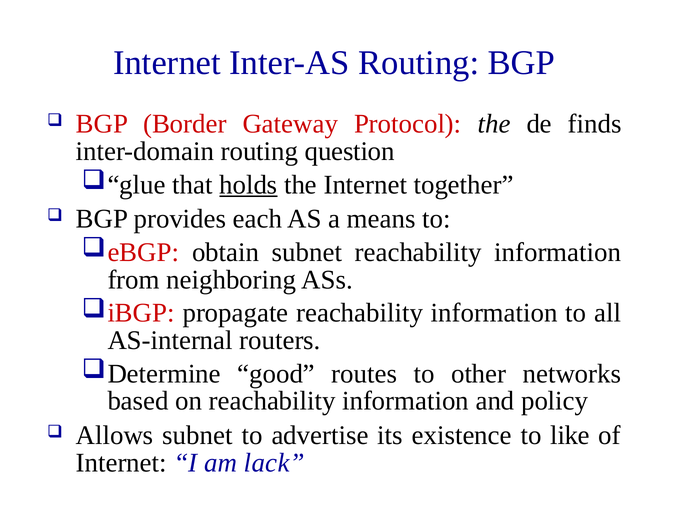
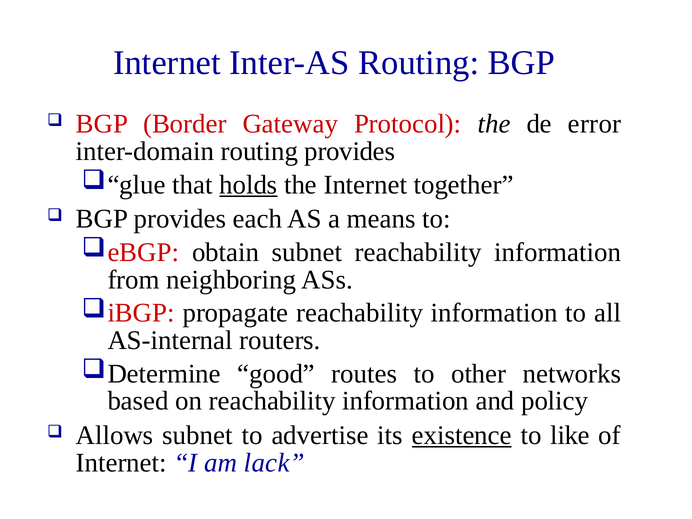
finds: finds -> error (595, 124)
routing question: question -> provides (350, 152)
existence underline: none -> present (462, 435)
